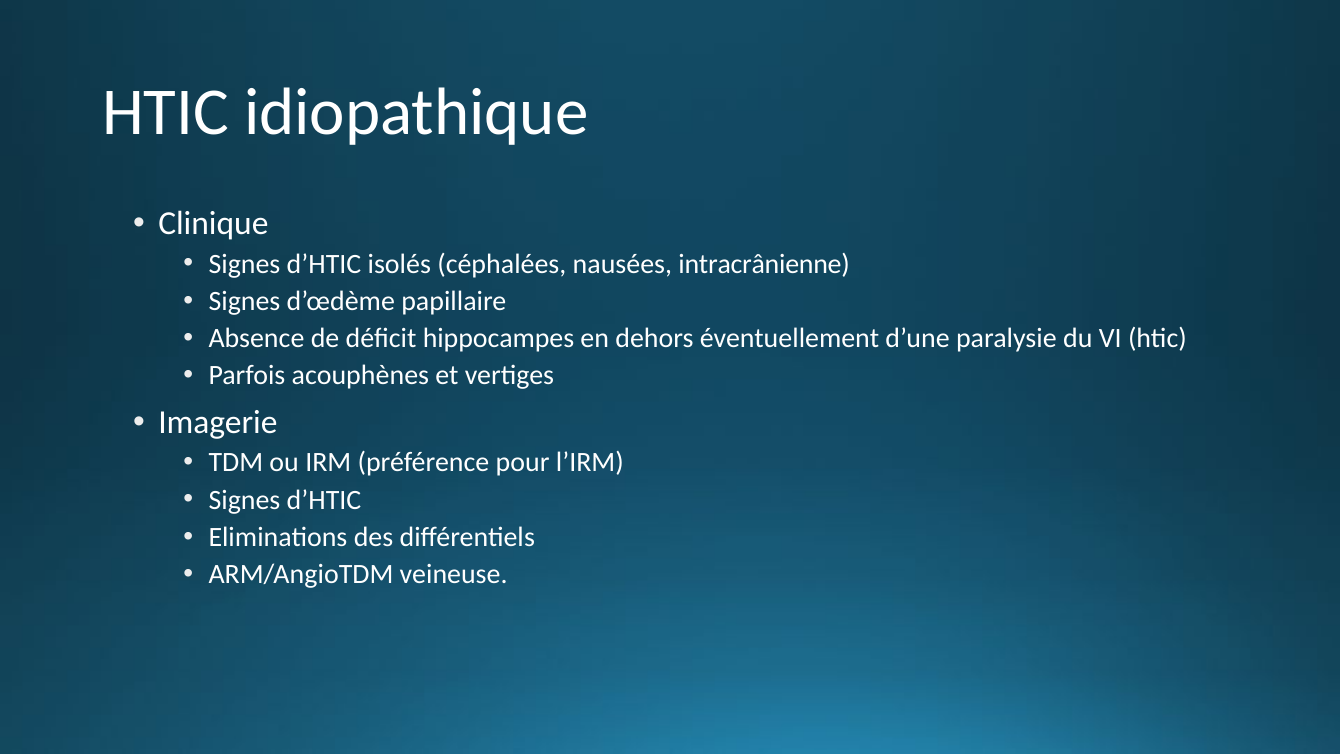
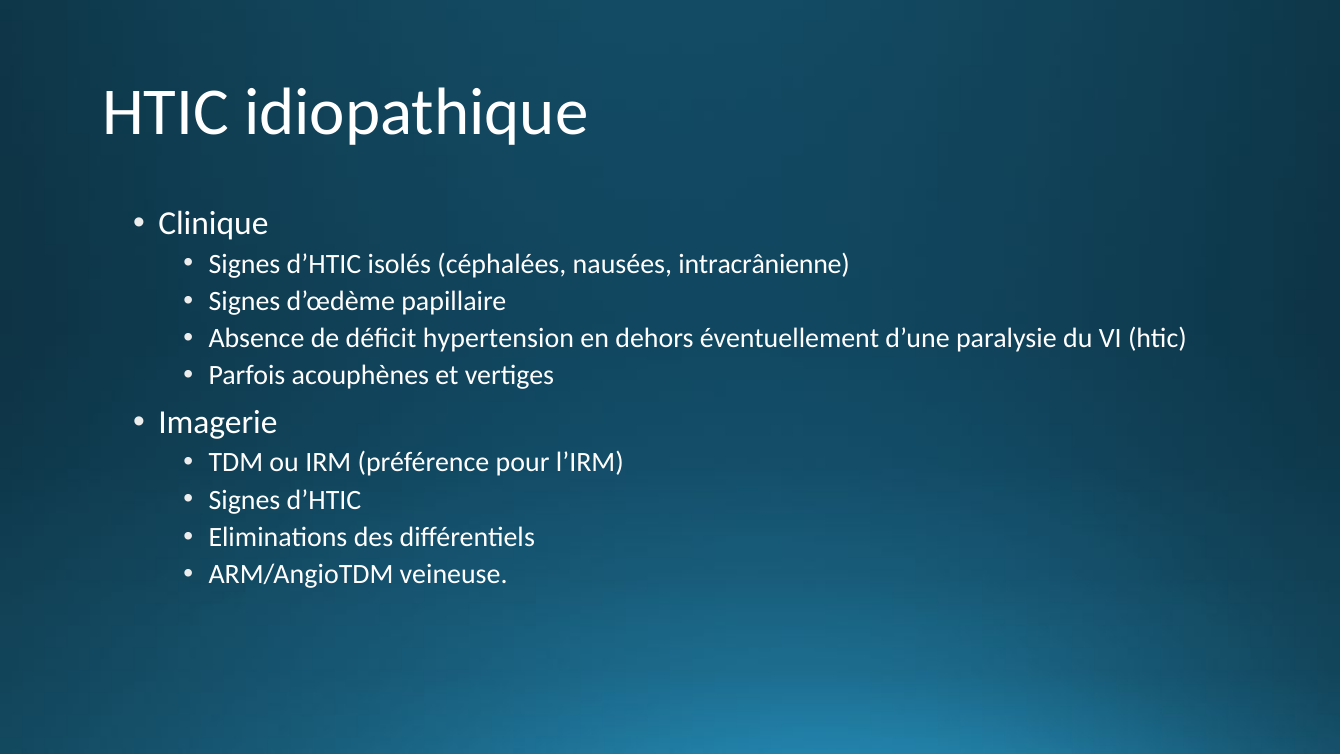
hippocampes: hippocampes -> hypertension (498, 338)
